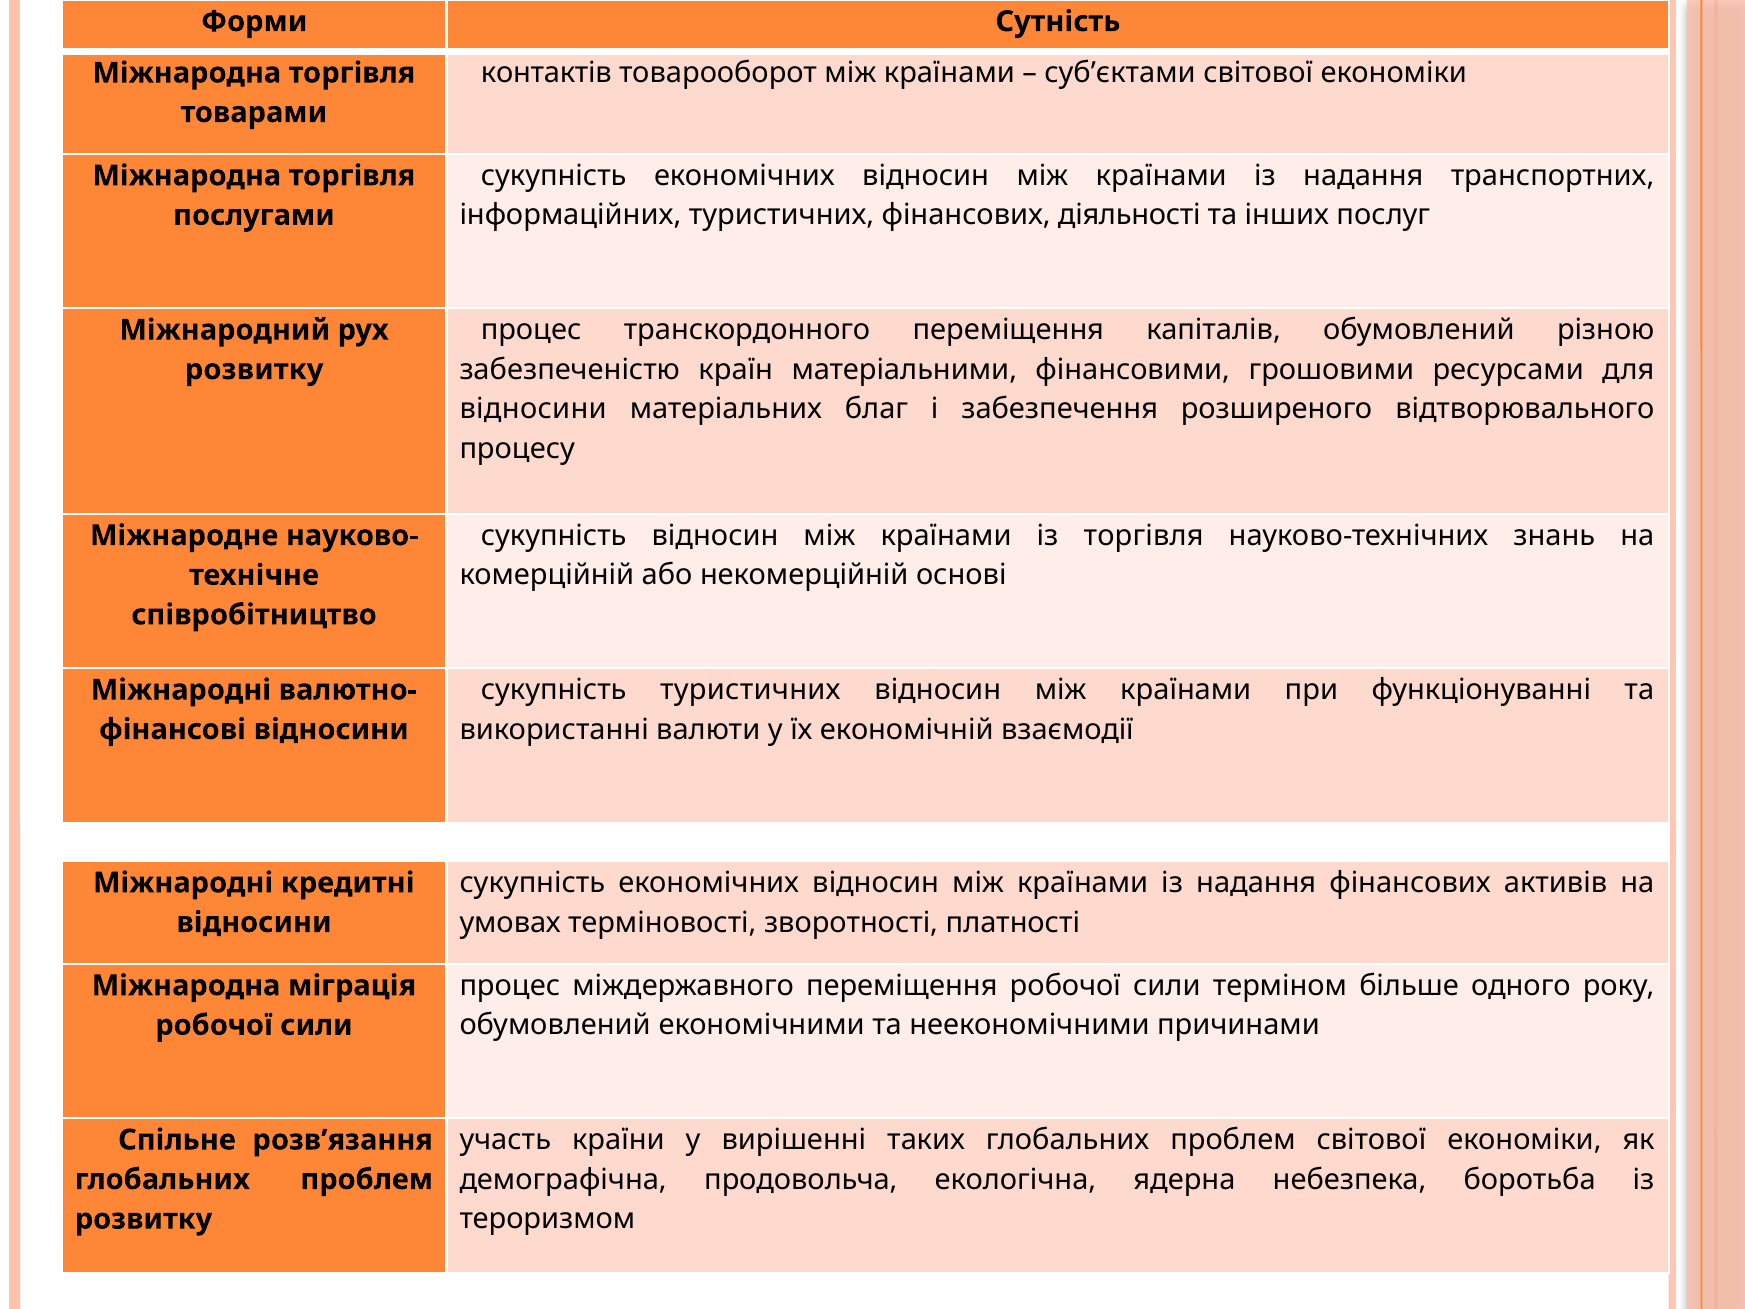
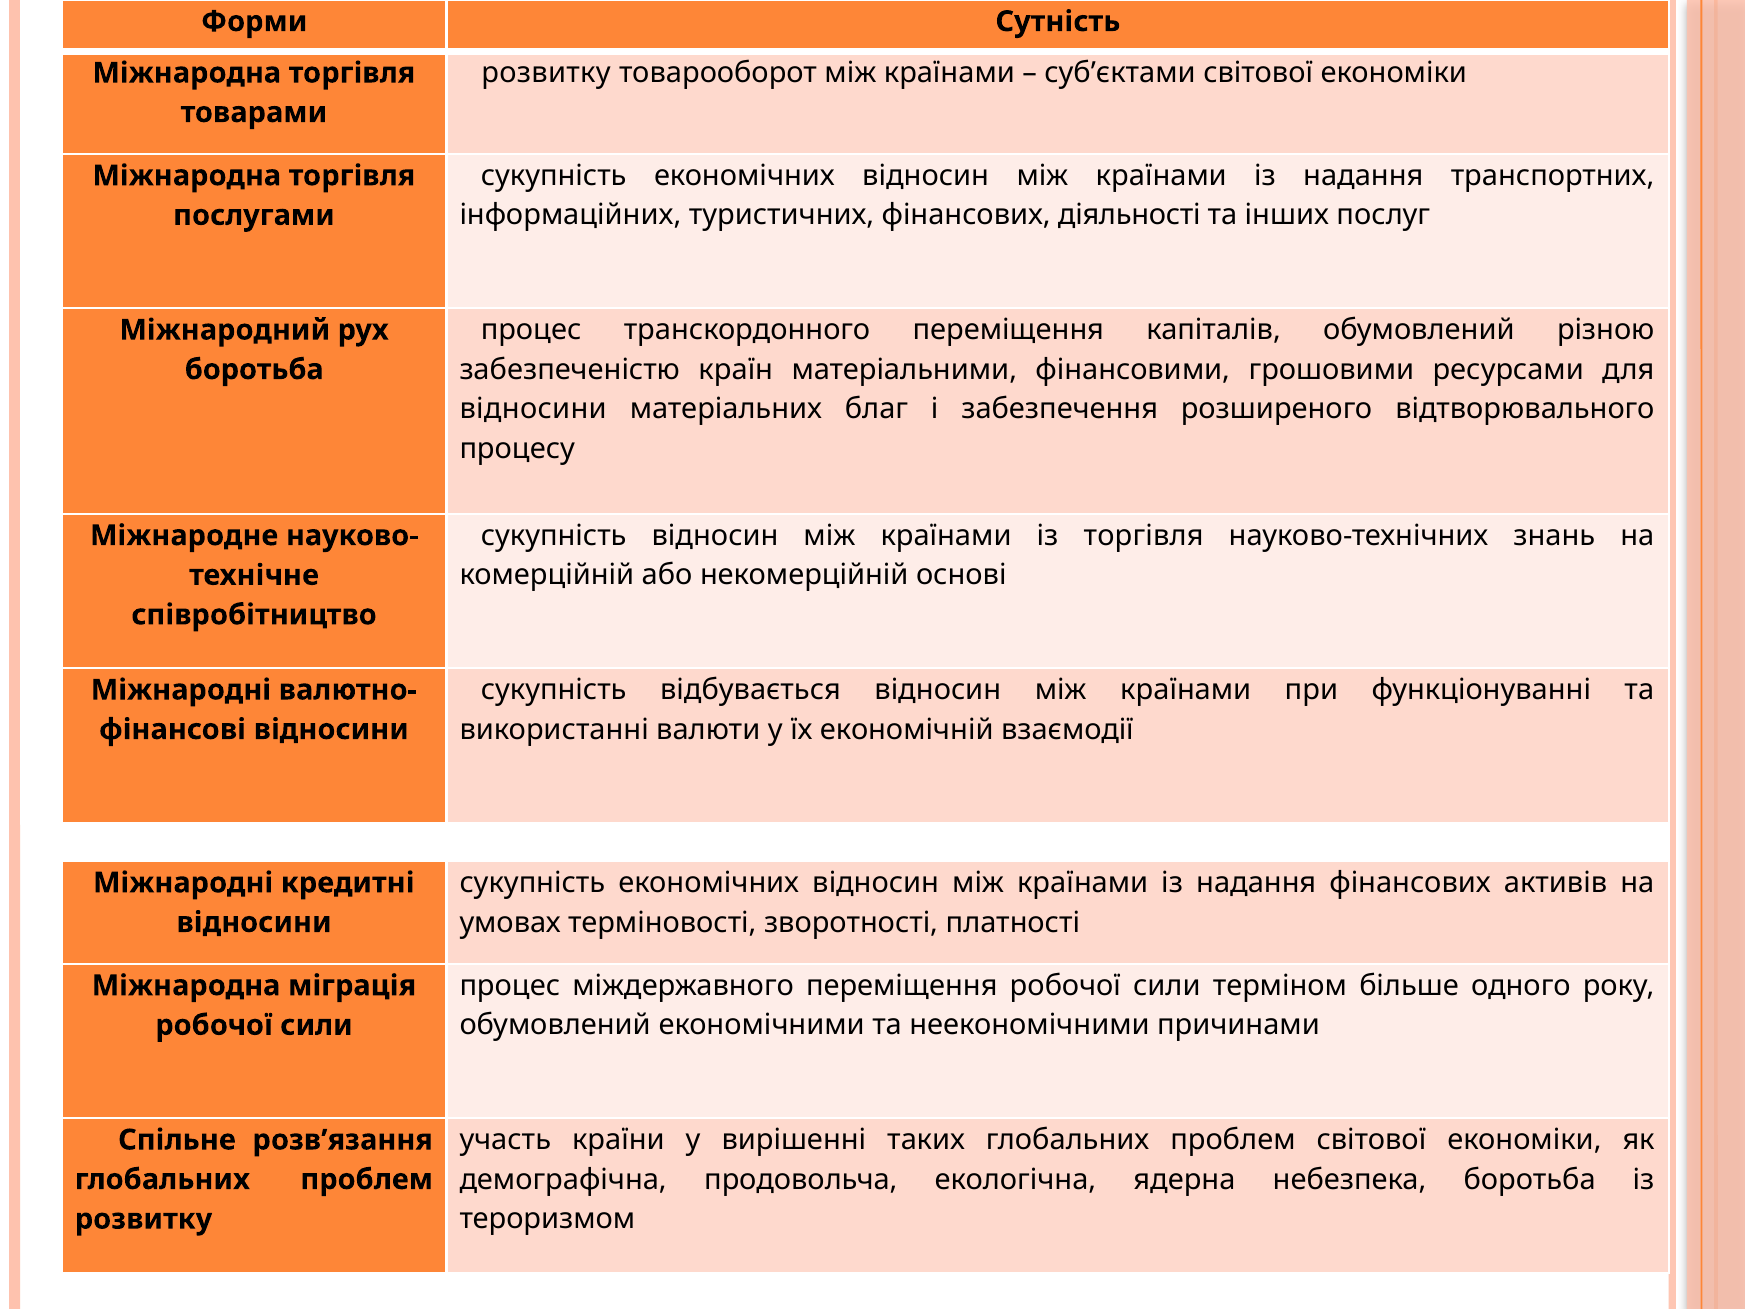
контактів: контактів -> розвитку (546, 73)
розвитку: розвитку -> боротьба (254, 370)
сукупність туристичних: туристичних -> відбувається (750, 690)
